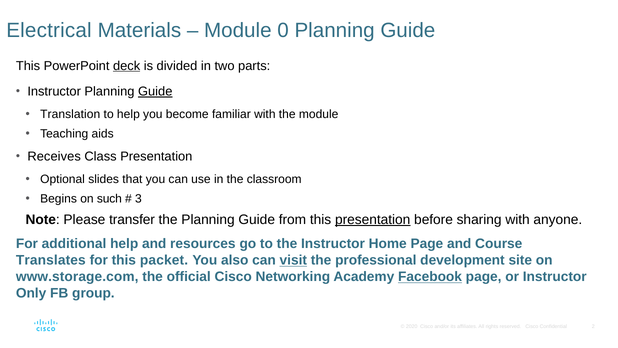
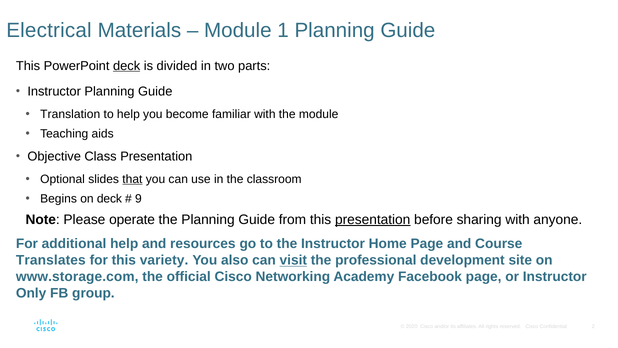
0: 0 -> 1 (283, 30)
Guide underline: present -> none (155, 91)
Receives: Receives -> Objective (54, 156)
that underline: none -> present (132, 179)
on such: such -> deck (109, 199)
3: 3 -> 9 (138, 199)
transfer: transfer -> operate (132, 219)
packet: packet -> variety (164, 260)
Facebook underline: present -> none (430, 276)
